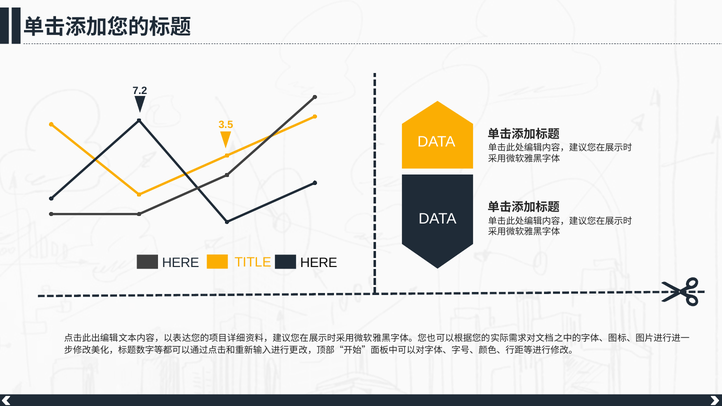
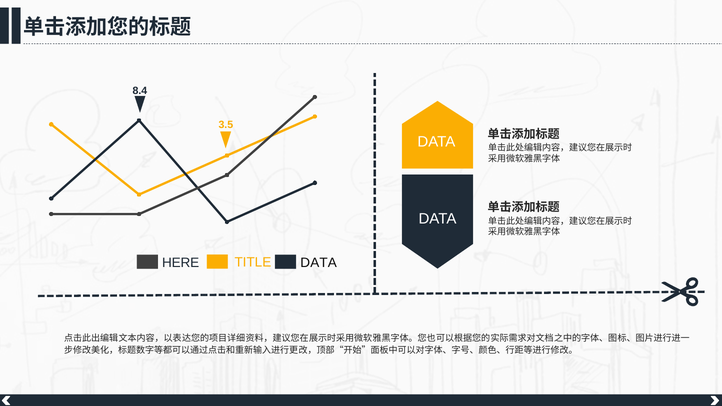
7.2: 7.2 -> 8.4 (140, 91)
TITLE HERE: HERE -> DATA (319, 263)
